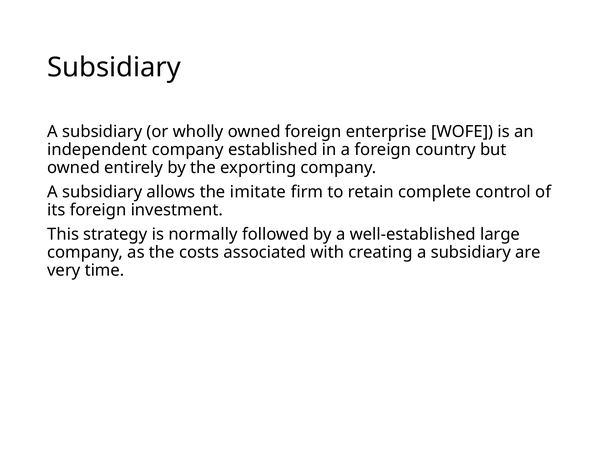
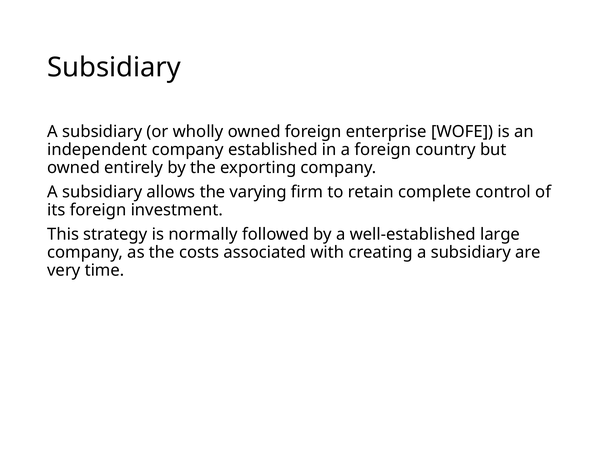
imitate: imitate -> varying (258, 192)
